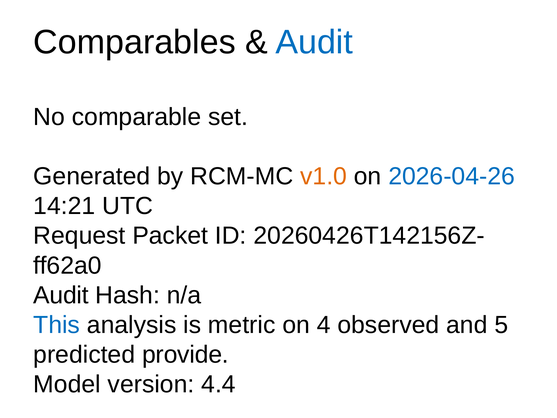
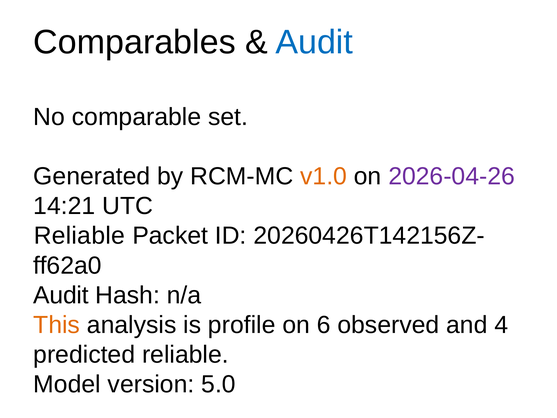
2026-04-26 colour: blue -> purple (452, 176)
Request: Request -> Reliable (79, 236)
This colour: blue -> orange (57, 325)
metric: metric -> profile (242, 325)
4: 4 -> 6 (324, 325)
5: 5 -> 4 (501, 325)
predicted provide: provide -> reliable (185, 355)
4.4: 4.4 -> 5.0 (218, 384)
